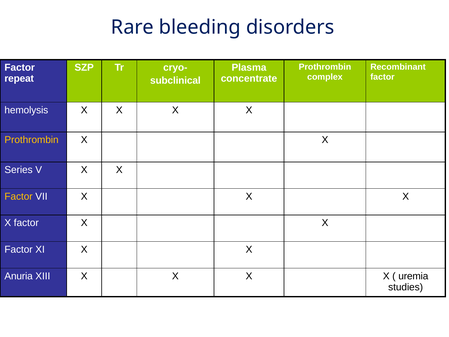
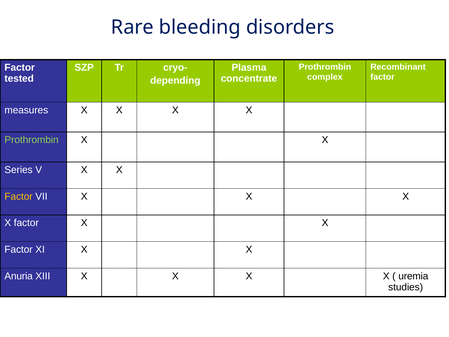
repeat: repeat -> tested (19, 79)
subclinical: subclinical -> depending (175, 81)
hemolysis: hemolysis -> measures (26, 110)
Prothrombin colour: yellow -> light green (32, 140)
